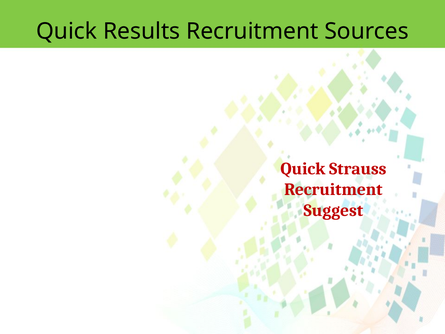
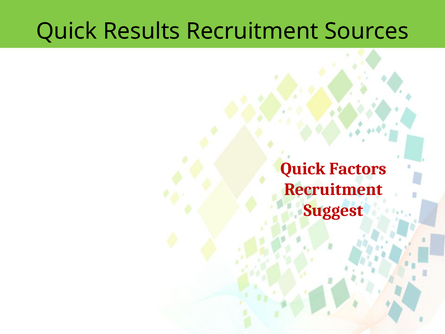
Strauss: Strauss -> Factors (358, 169)
